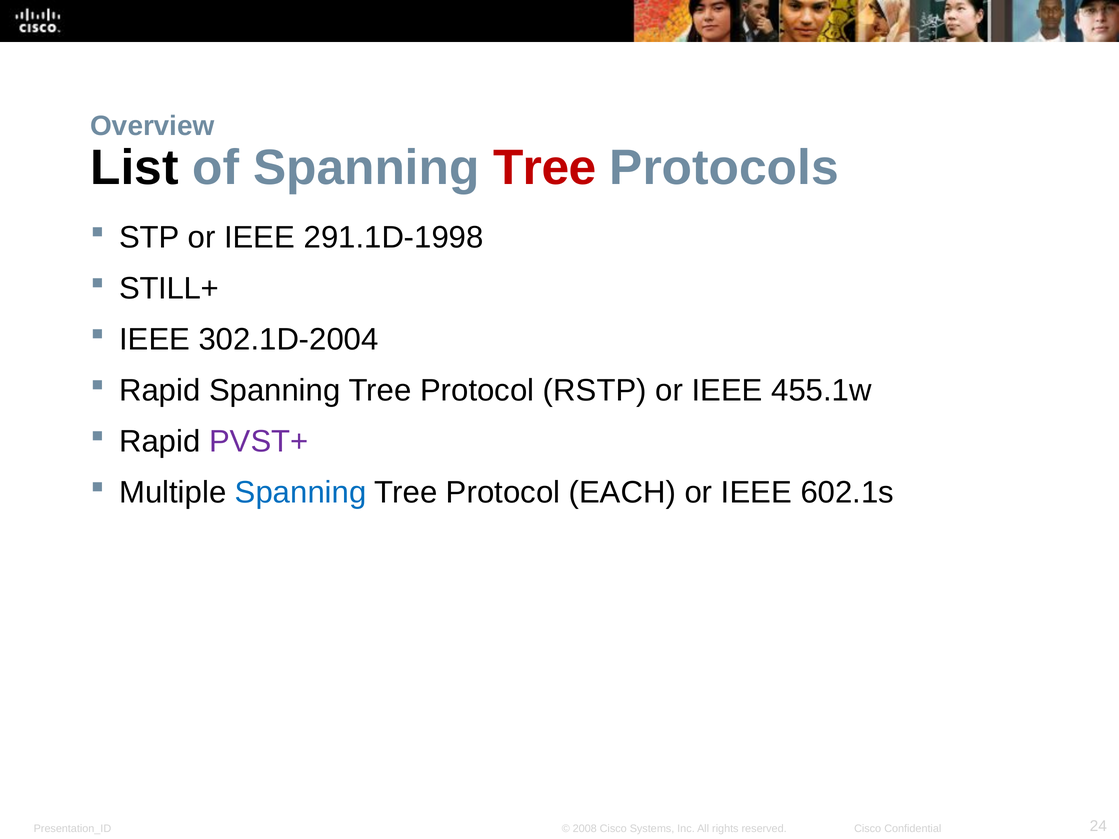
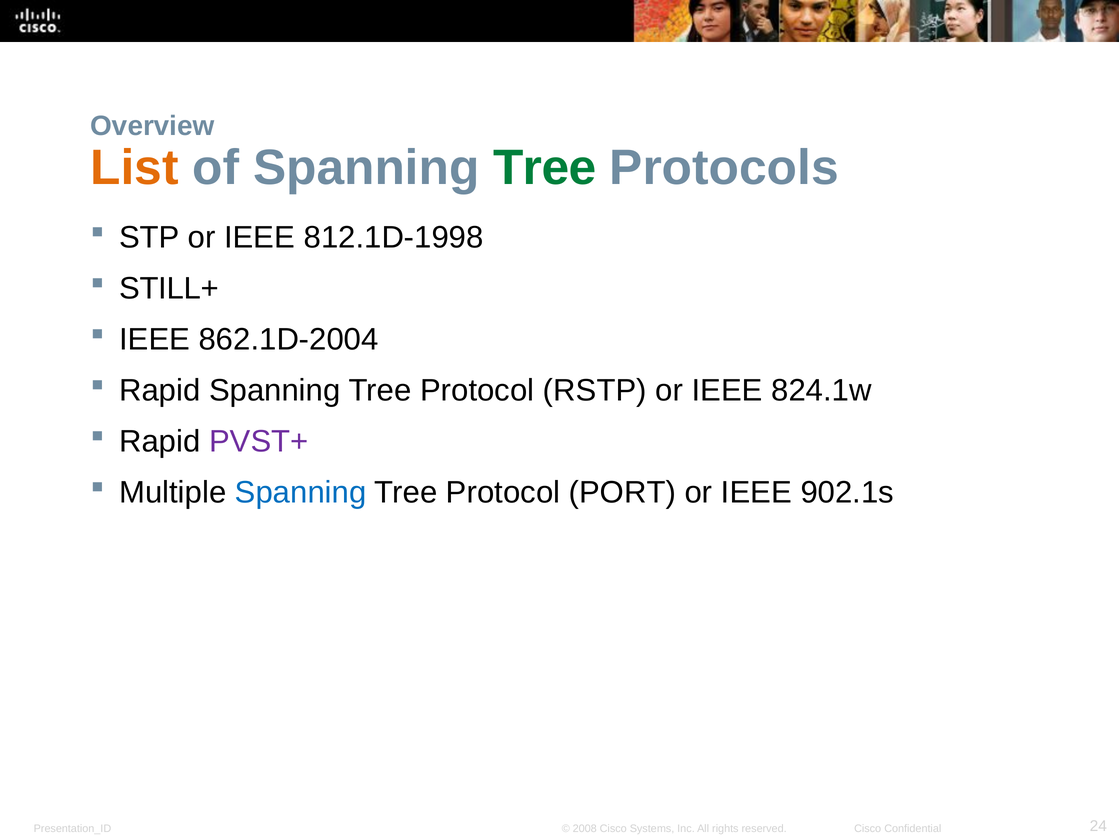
List colour: black -> orange (134, 168)
Tree colour: red -> green (545, 168)
291.1D-1998: 291.1D-1998 -> 812.1D-1998 (394, 237)
302.1D-2004: 302.1D-2004 -> 862.1D-2004 (289, 339)
455.1w: 455.1w -> 824.1w (821, 390)
EACH: EACH -> PORT (622, 492)
602.1s: 602.1s -> 902.1s (847, 492)
